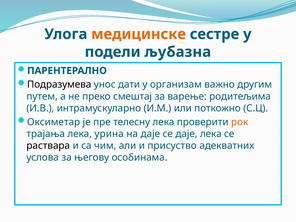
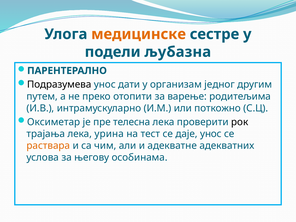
важно: важно -> једног (220, 85)
смештај: смештај -> отопити (133, 96)
телесну: телесну -> телесна (132, 122)
рок colour: orange -> black (240, 122)
на даје: даје -> тест (150, 134)
даје лека: лека -> унос (211, 134)
раствара colour: black -> orange (48, 146)
присуство: присуство -> адекватне (172, 146)
